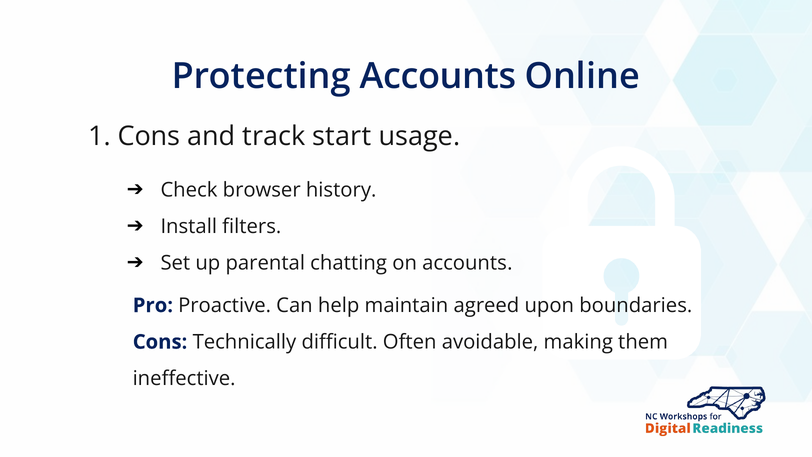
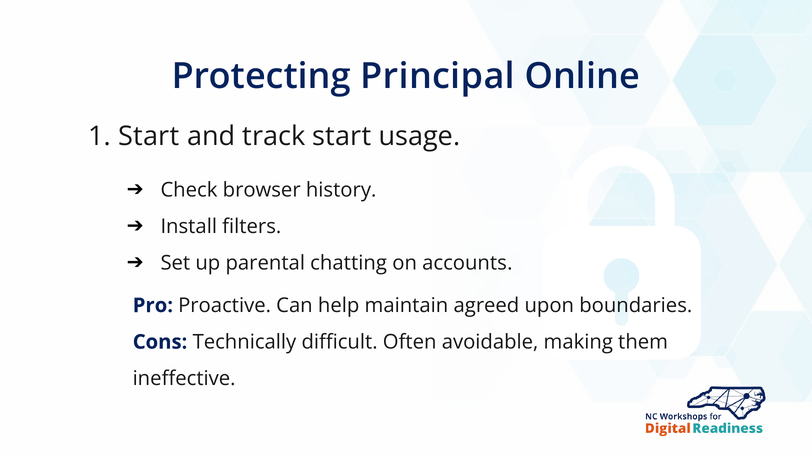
Protecting Accounts: Accounts -> Principal (438, 76)
1 Cons: Cons -> Start (149, 136)
